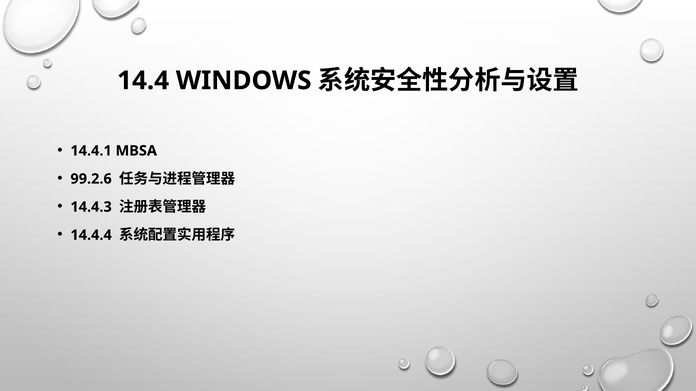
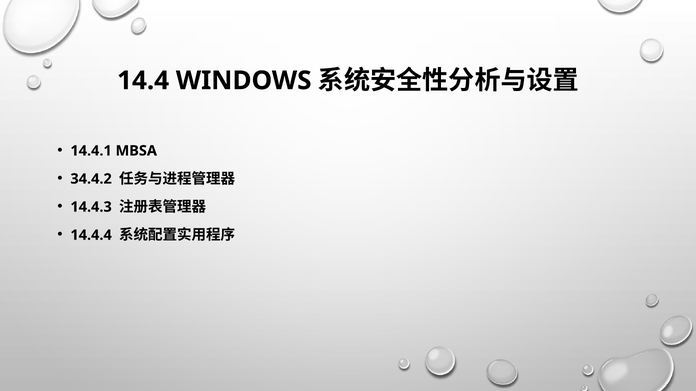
99.2.6: 99.2.6 -> 34.4.2 (91, 179)
